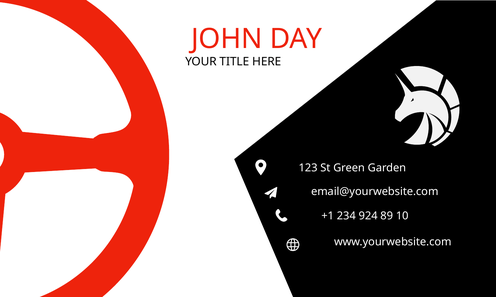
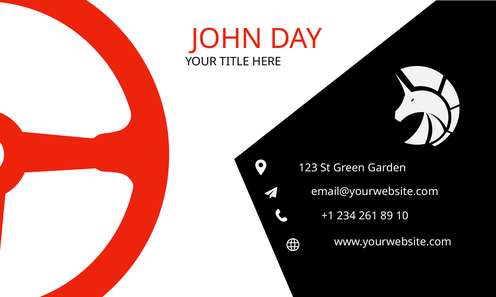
924: 924 -> 261 (368, 216)
